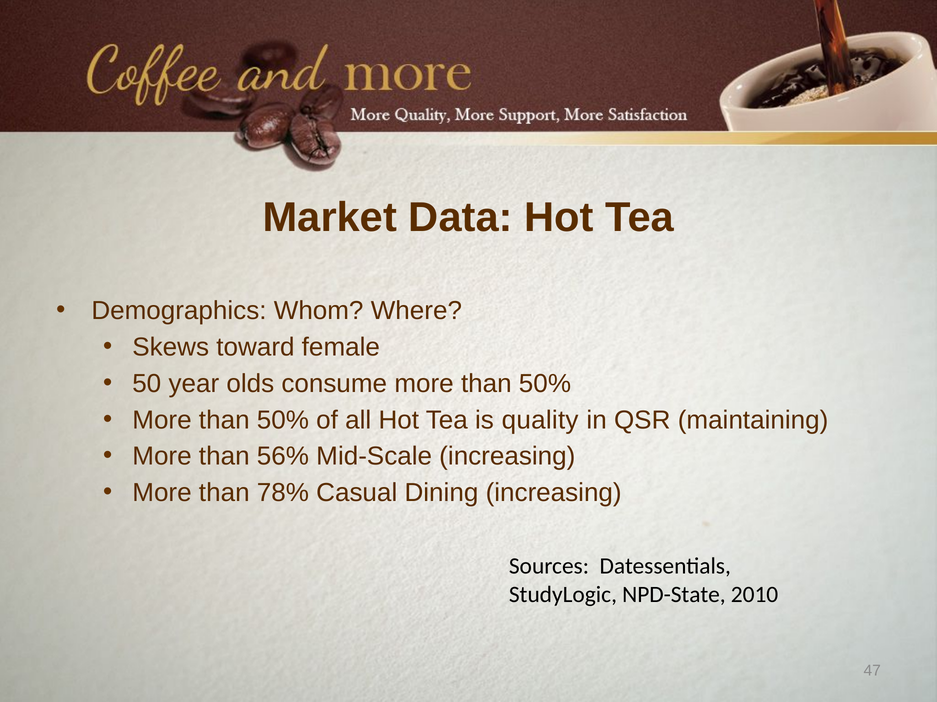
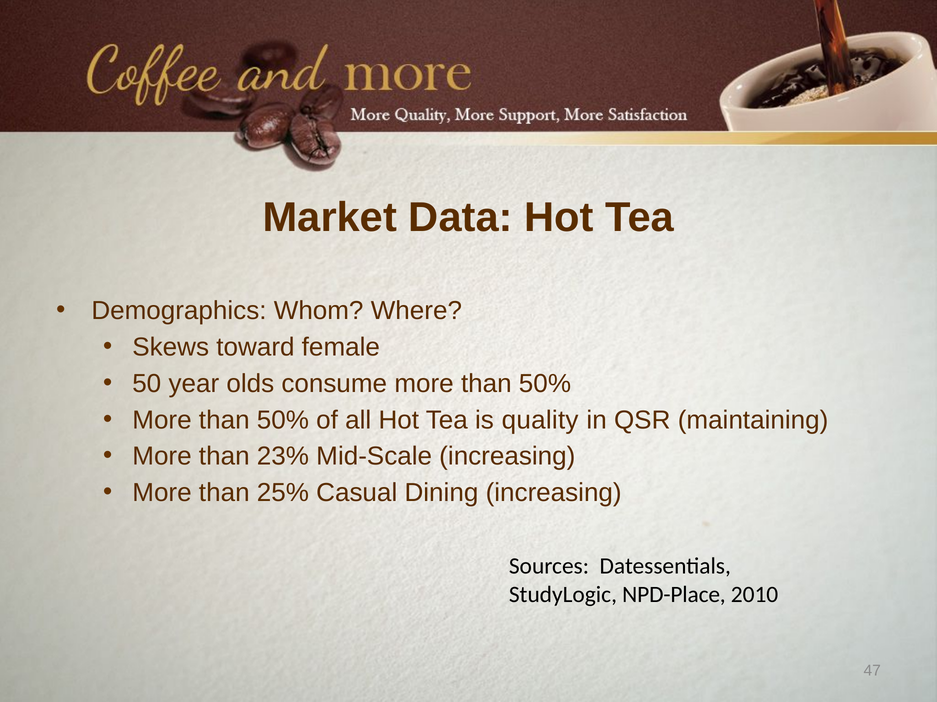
56%: 56% -> 23% (283, 457)
78%: 78% -> 25% (283, 493)
NPD-State: NPD-State -> NPD-Place (674, 595)
